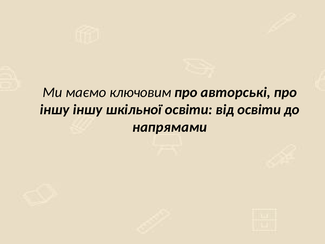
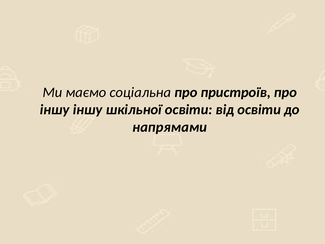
ключовим: ключовим -> соціальна (140, 92)
авторські: авторські -> пристроїв (236, 92)
